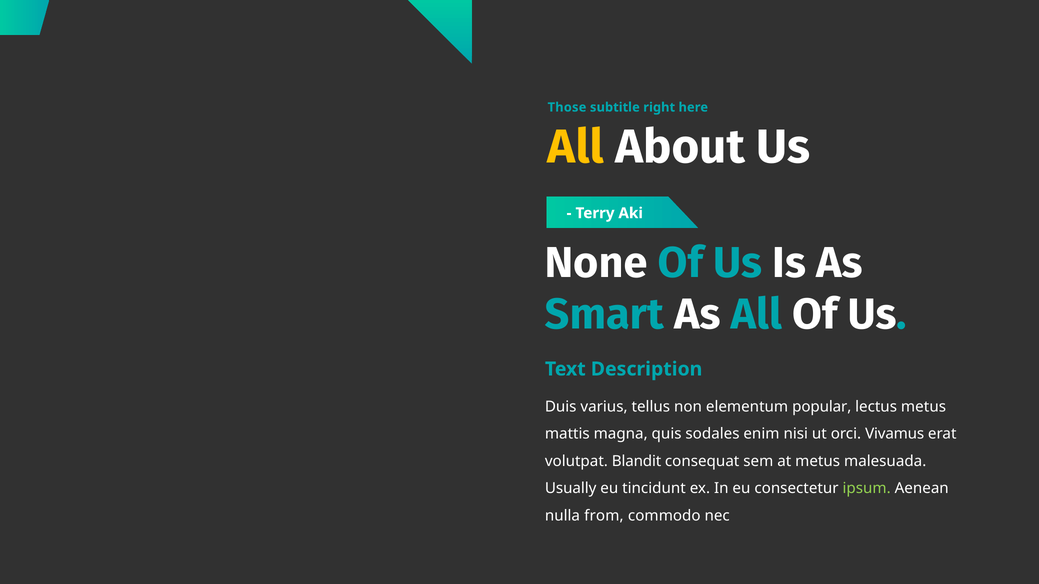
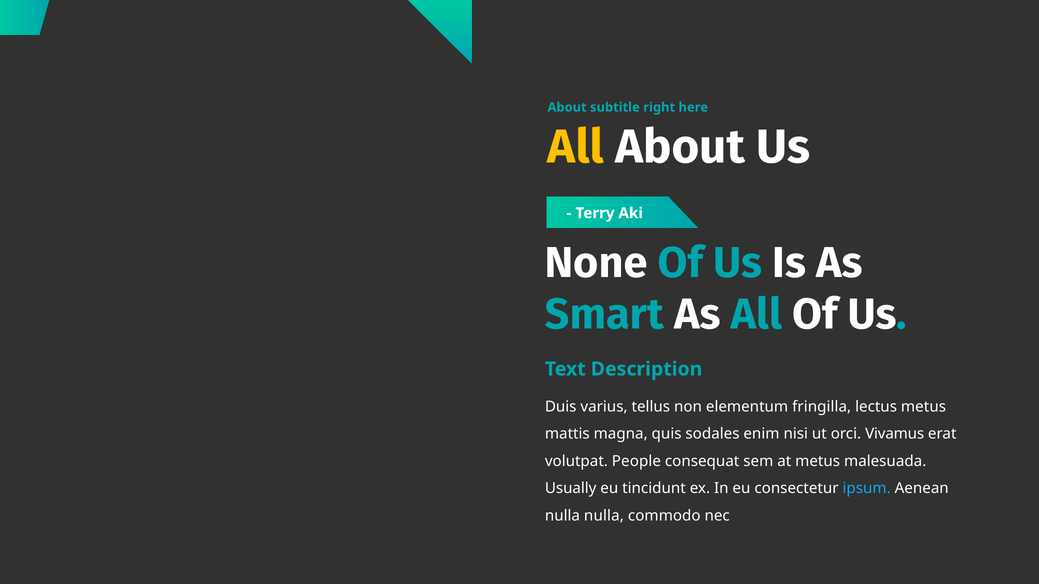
Those: Those -> About (567, 107)
popular: popular -> fringilla (822, 407)
Blandit: Blandit -> People (636, 462)
ipsum colour: light green -> light blue (867, 489)
nulla from: from -> nulla (604, 516)
